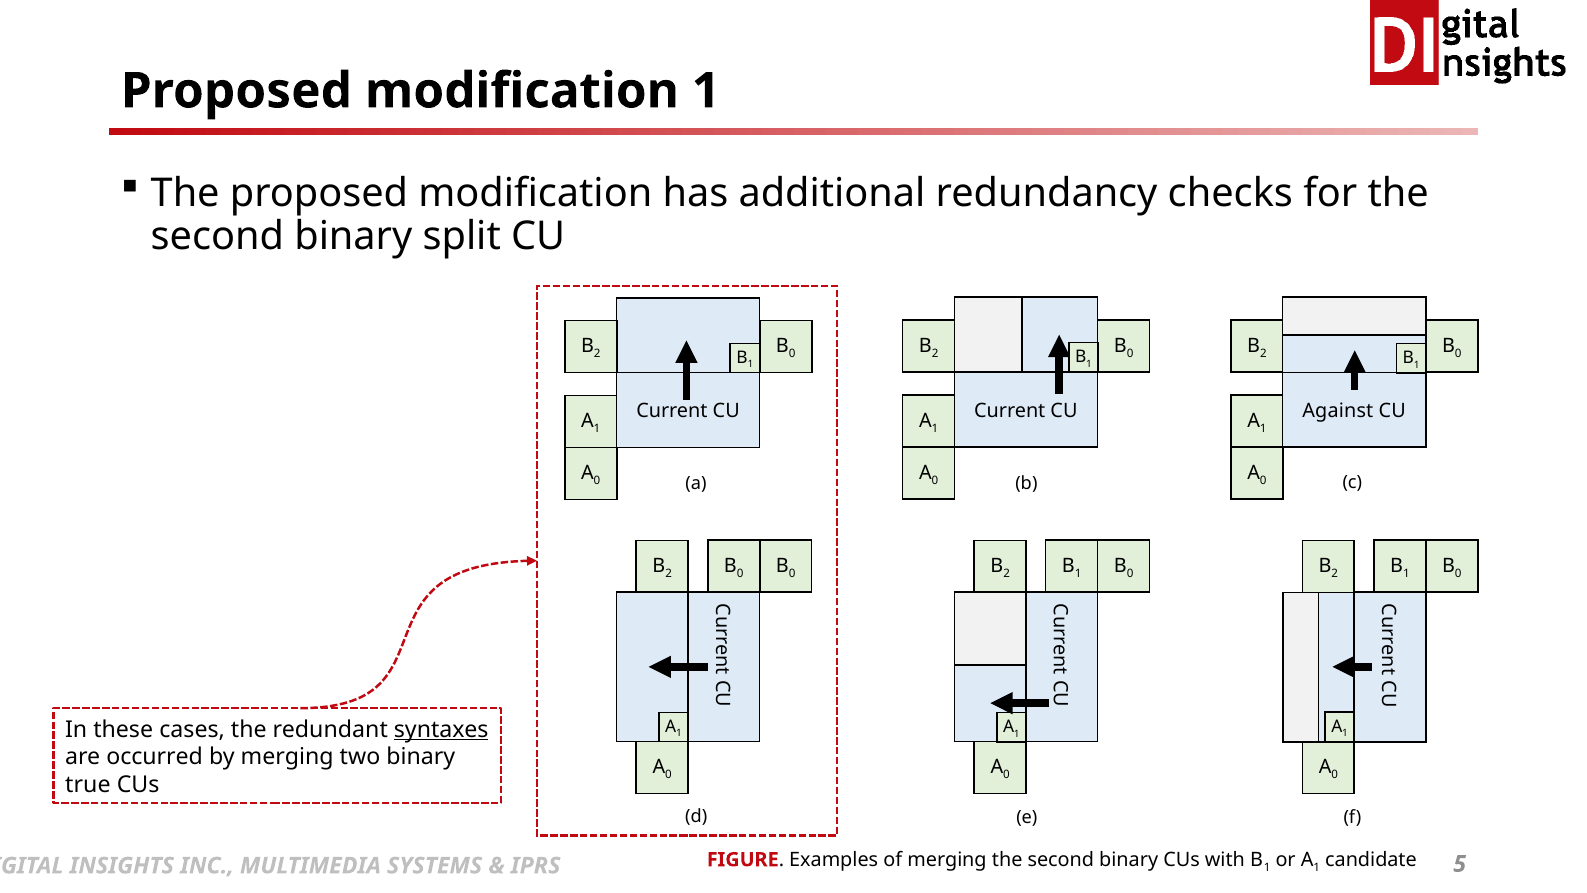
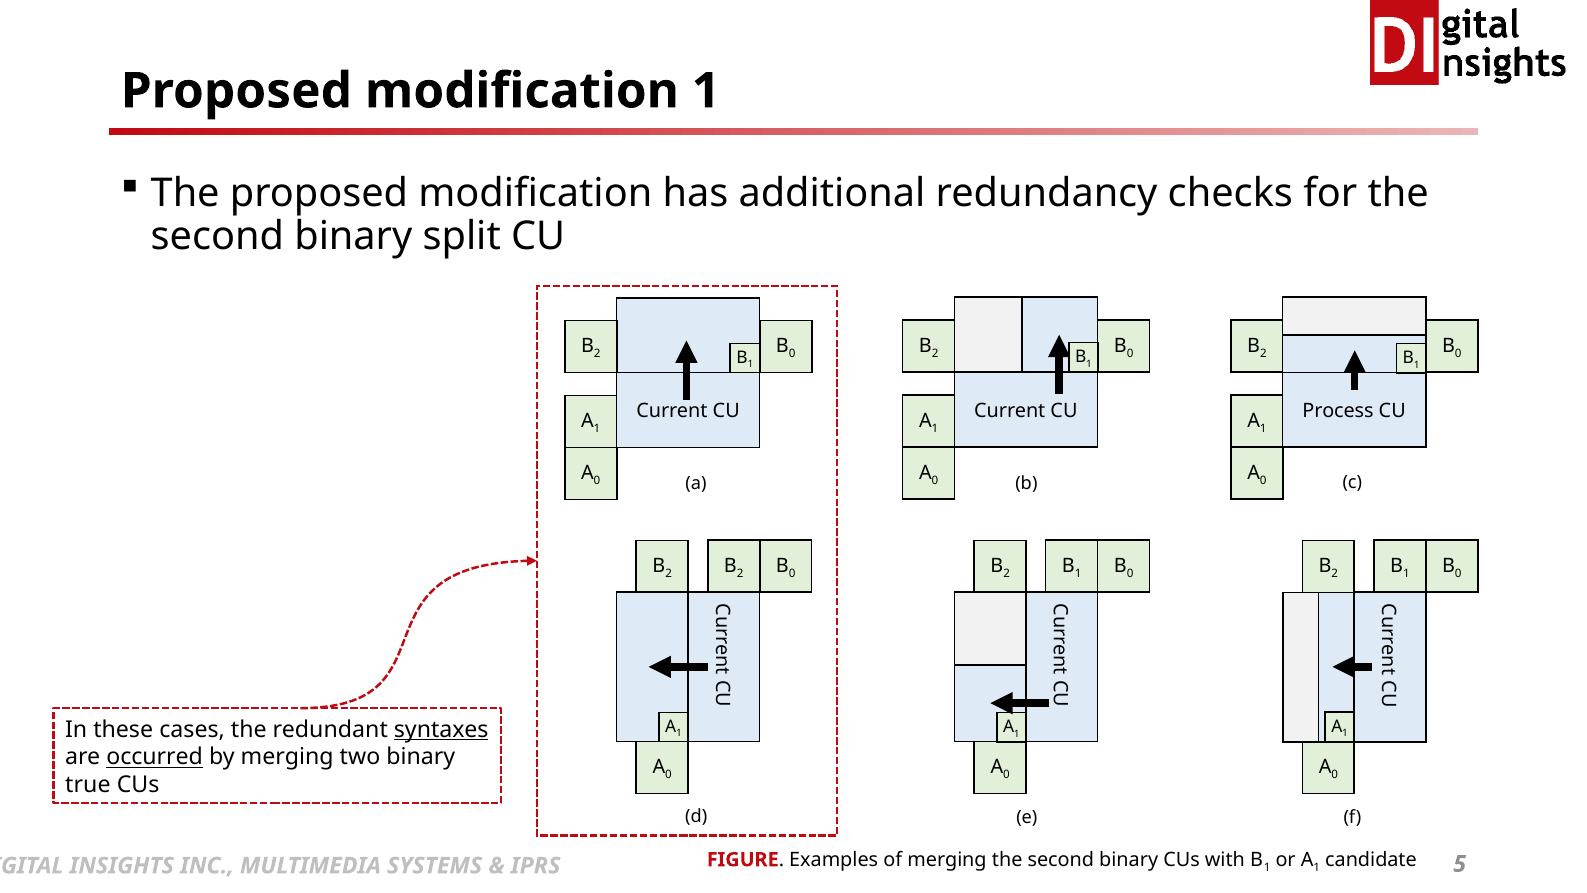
Against: Against -> Process (1338, 411)
0: 0 -> 2 (740, 573)
occurred underline: none -> present (155, 757)
